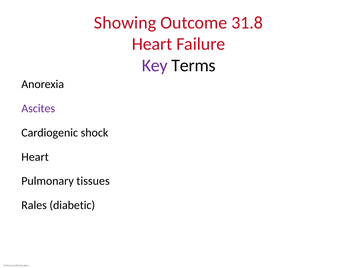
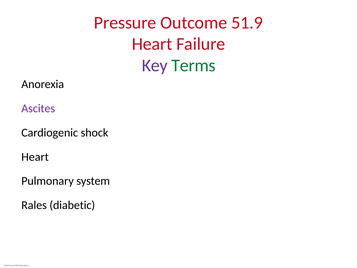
Showing: Showing -> Pressure (125, 23)
31.8: 31.8 -> 51.9 (247, 23)
Terms colour: black -> green (193, 65)
tissues: tissues -> system (93, 181)
